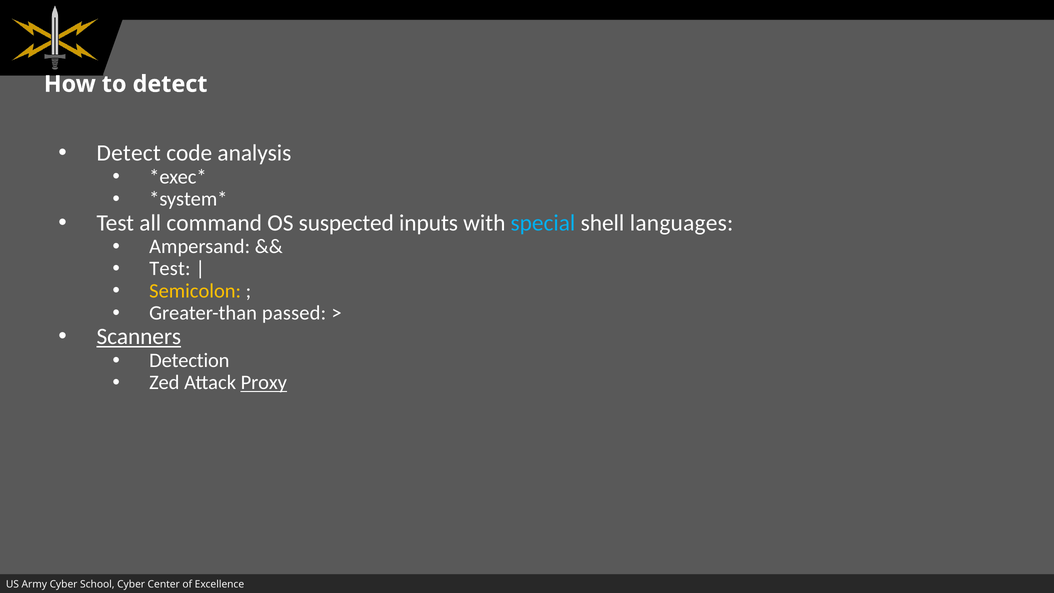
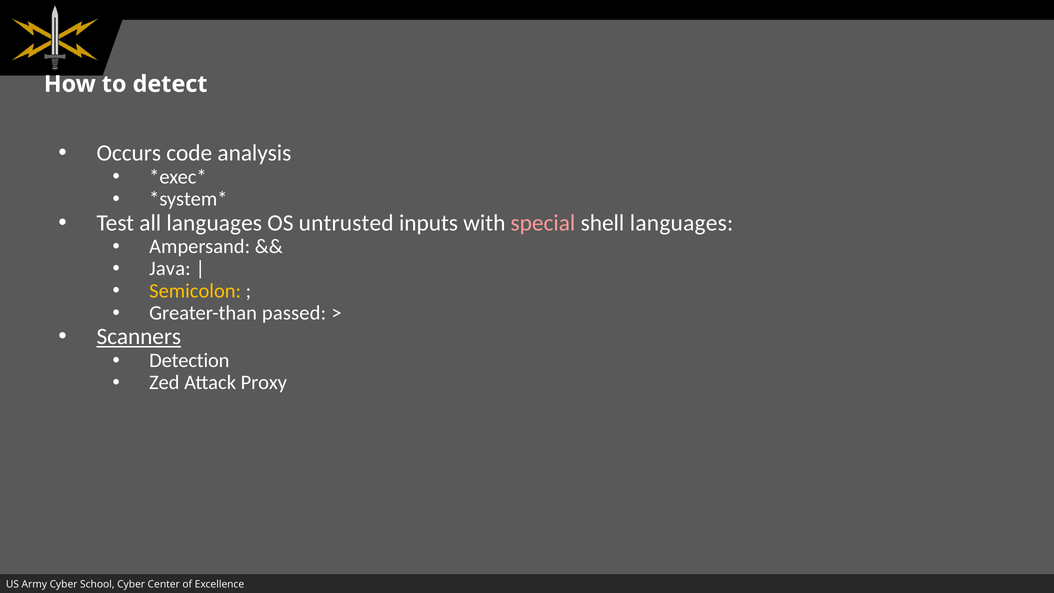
Detect: Detect -> Occurs (129, 153)
all command: command -> languages (214, 223)
suspected: suspected -> untrusted (346, 223)
special colour: light blue -> pink (543, 223)
Test: Test -> Java (170, 269)
Proxy underline: present -> none (264, 383)
